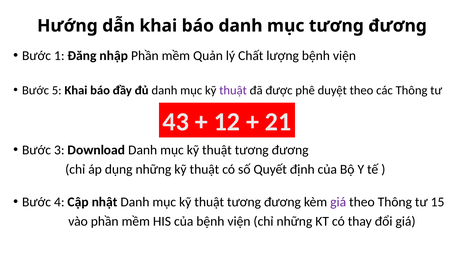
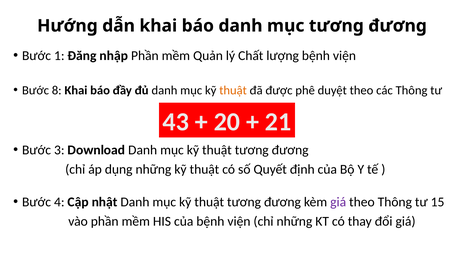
5: 5 -> 8 (57, 90)
thuật colour: purple -> orange (233, 90)
12: 12 -> 20 (227, 122)
